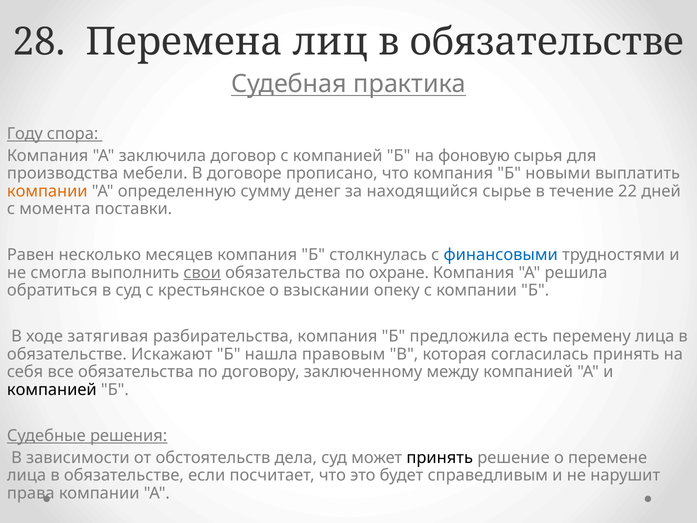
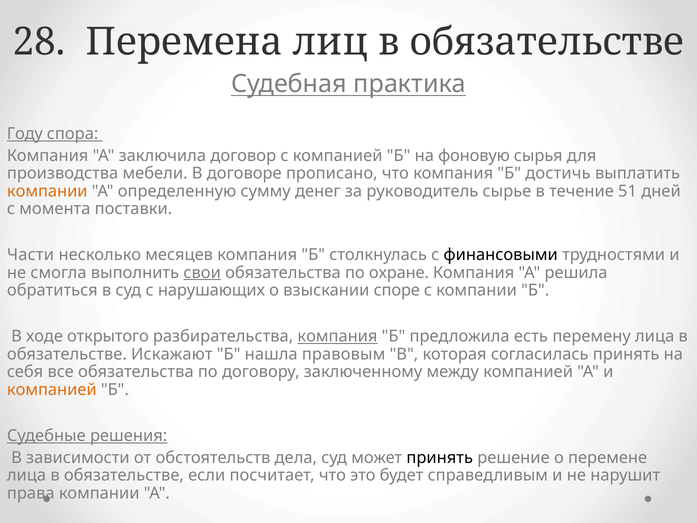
новыми: новыми -> достичь (558, 173)
находящийся: находящийся -> руководитель (422, 191)
22: 22 -> 51 (628, 191)
Равен: Равен -> Части (31, 255)
финансовыми colour: blue -> black (501, 255)
крестьянское: крестьянское -> нарушающих (211, 290)
опеку: опеку -> споре (397, 290)
затягивая: затягивая -> открытого (108, 336)
компания underline: none -> present (337, 336)
компанией colour: black -> orange (52, 390)
